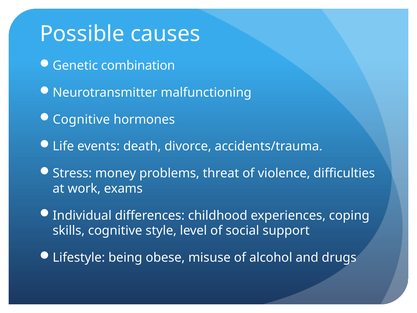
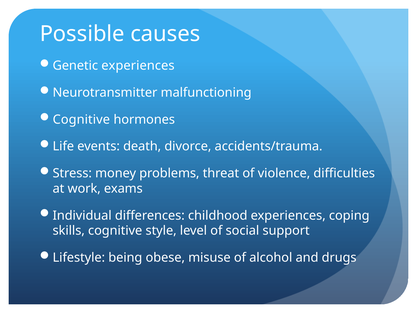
Genetic combination: combination -> experiences (138, 66)
